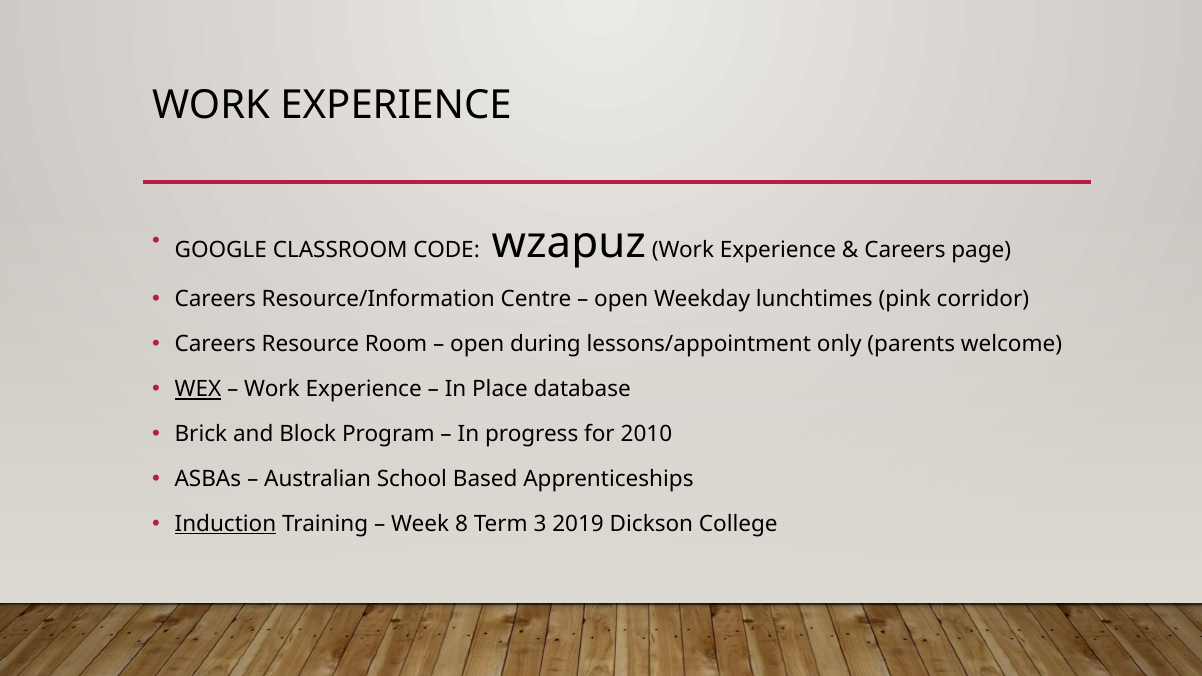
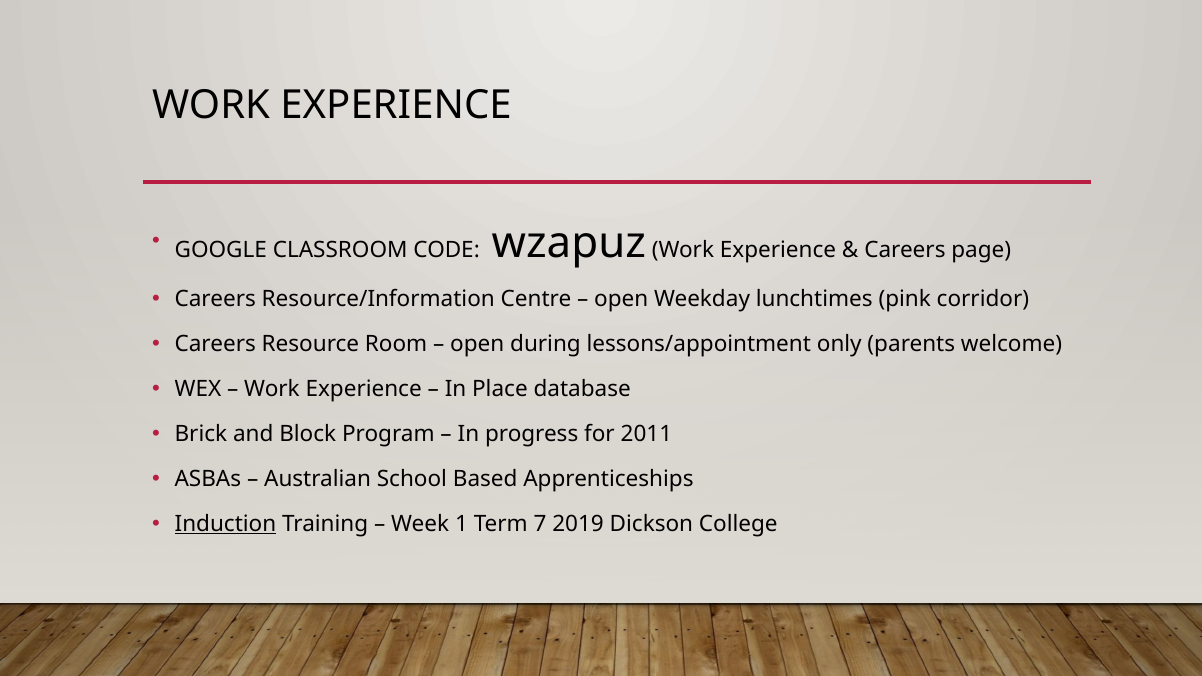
WEX underline: present -> none (198, 389)
2010: 2010 -> 2011 (646, 434)
8: 8 -> 1 (461, 524)
3: 3 -> 7 (540, 524)
